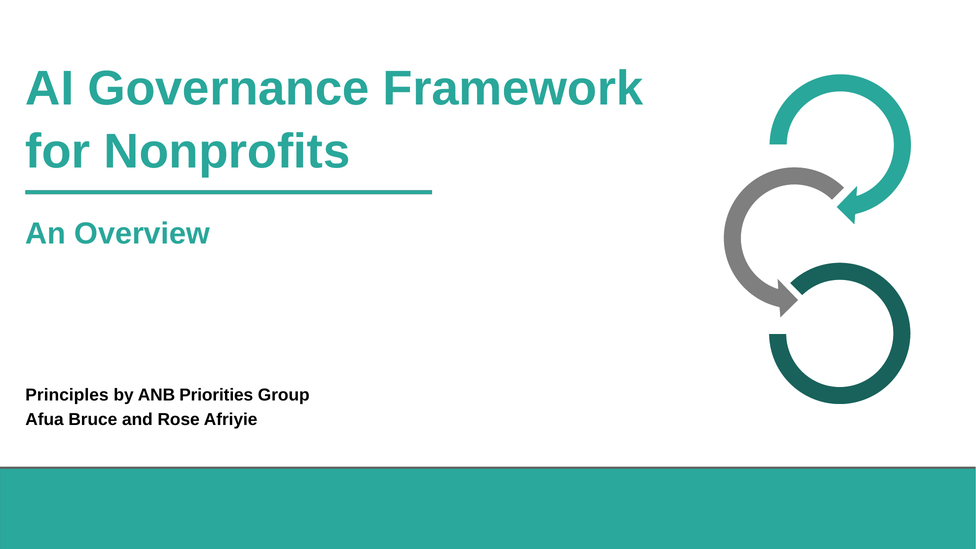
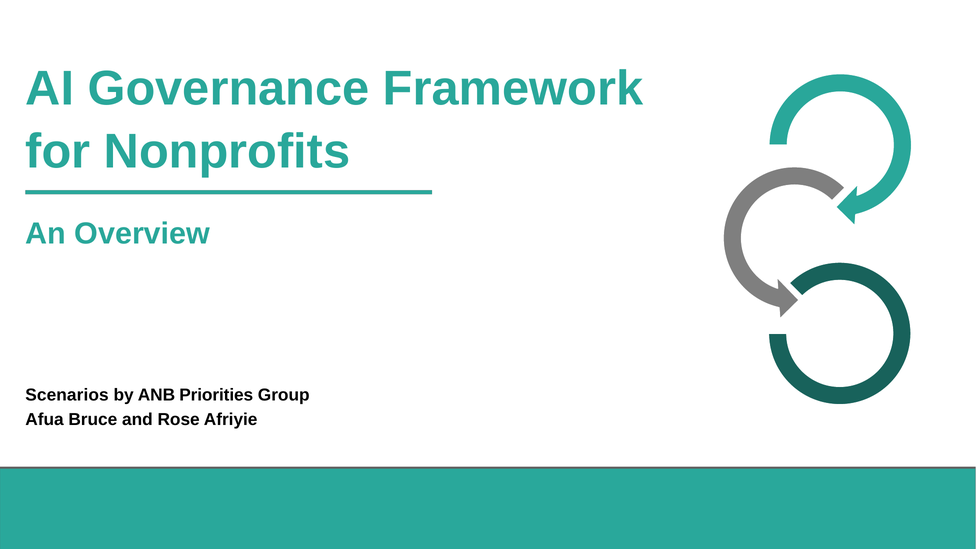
Principles: Principles -> Scenarios (67, 395)
